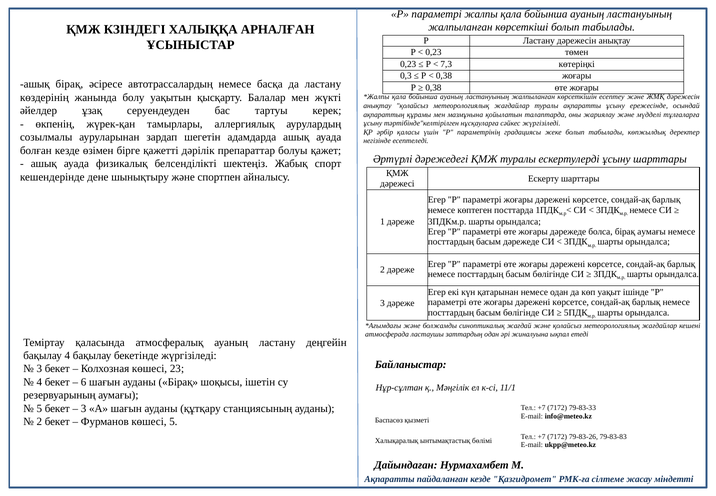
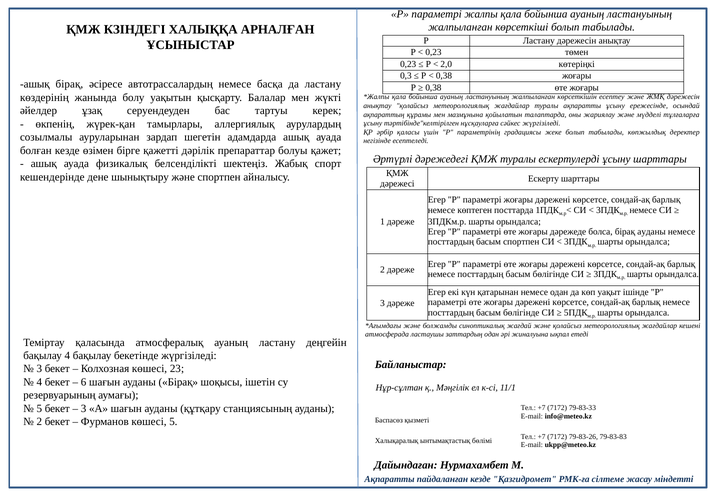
7,3: 7,3 -> 2,0 (446, 64)
бірақ аумағы: аумағы -> ауданы (652, 232)
басым дәрежеде: дәрежеде -> спортпен (521, 242)
